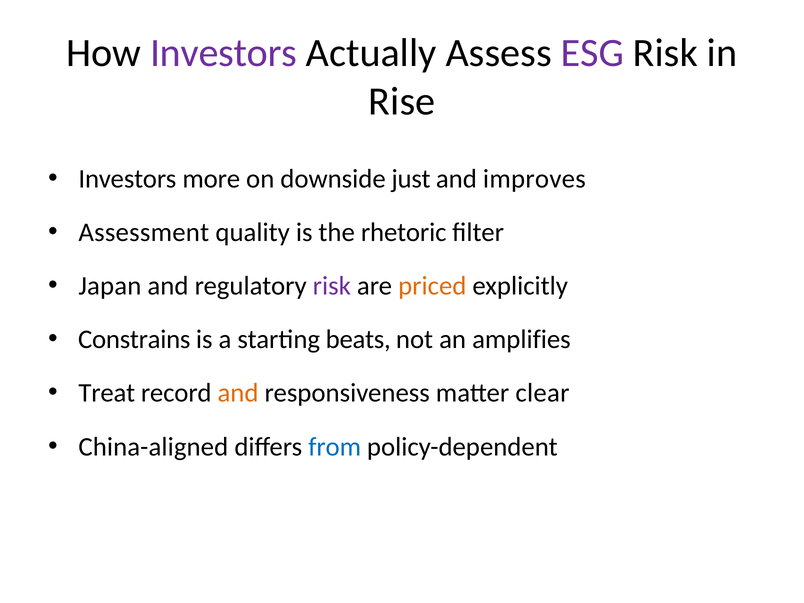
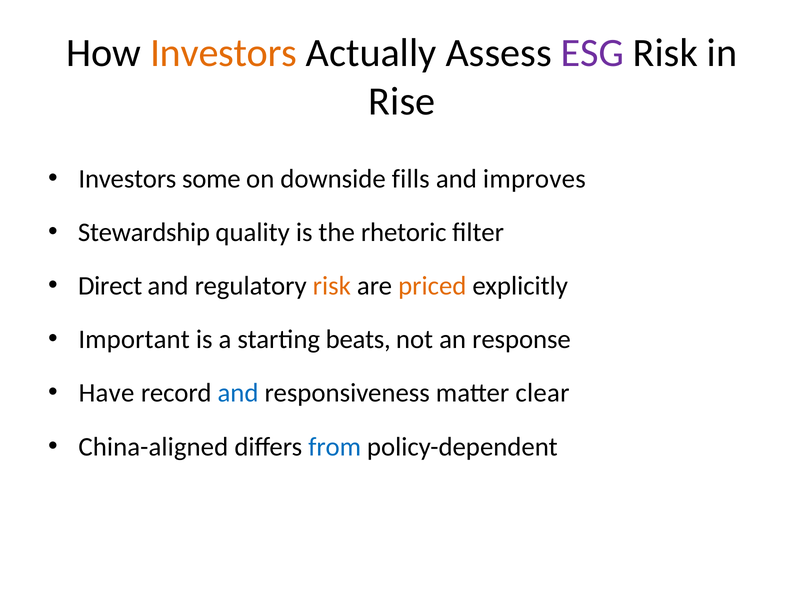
Investors colour: purple -> orange (224, 53)
more: more -> some (211, 179)
just: just -> fills (411, 179)
Assessment: Assessment -> Stewardship (144, 232)
Japan: Japan -> Direct (110, 286)
risk colour: purple -> orange (332, 286)
Constrains: Constrains -> Important (134, 340)
amplifies: amplifies -> response (521, 340)
Treat: Treat -> Have (107, 393)
and colour: orange -> blue (238, 393)
